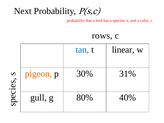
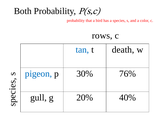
Next: Next -> Both (23, 11)
linear: linear -> death (123, 50)
pigeon colour: orange -> blue (38, 74)
31%: 31% -> 76% (128, 74)
80%: 80% -> 20% (85, 98)
